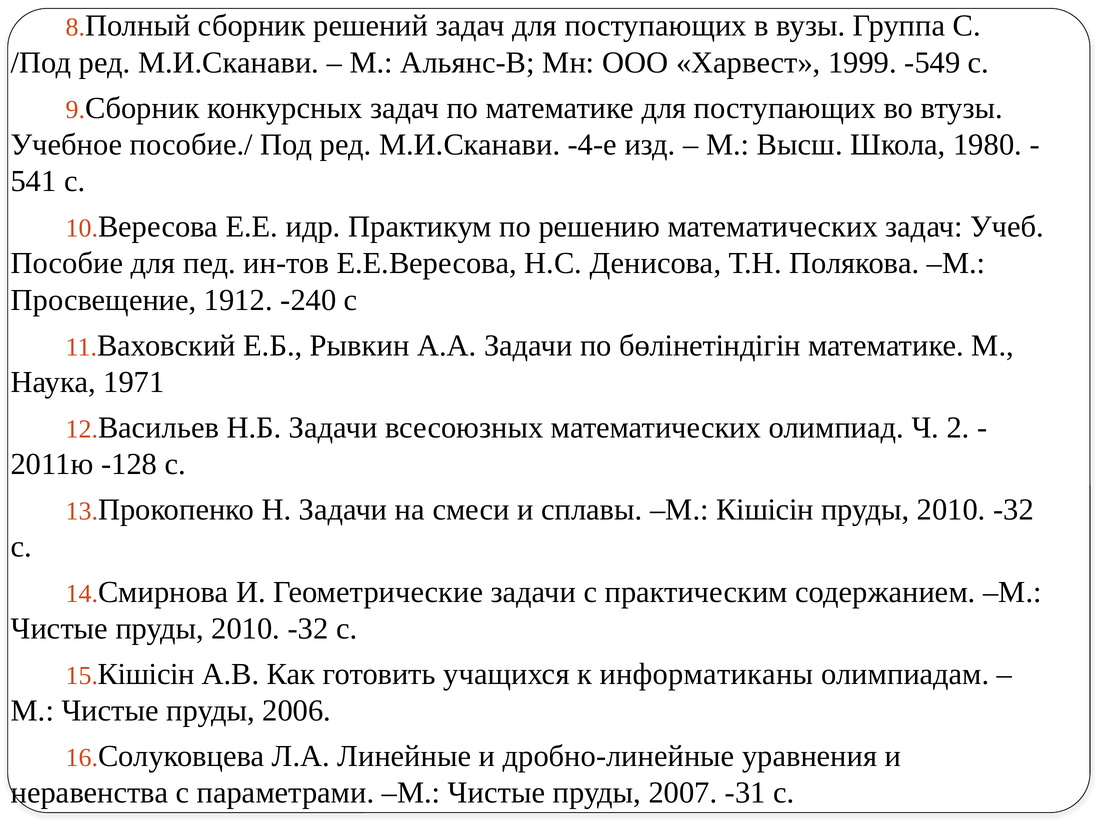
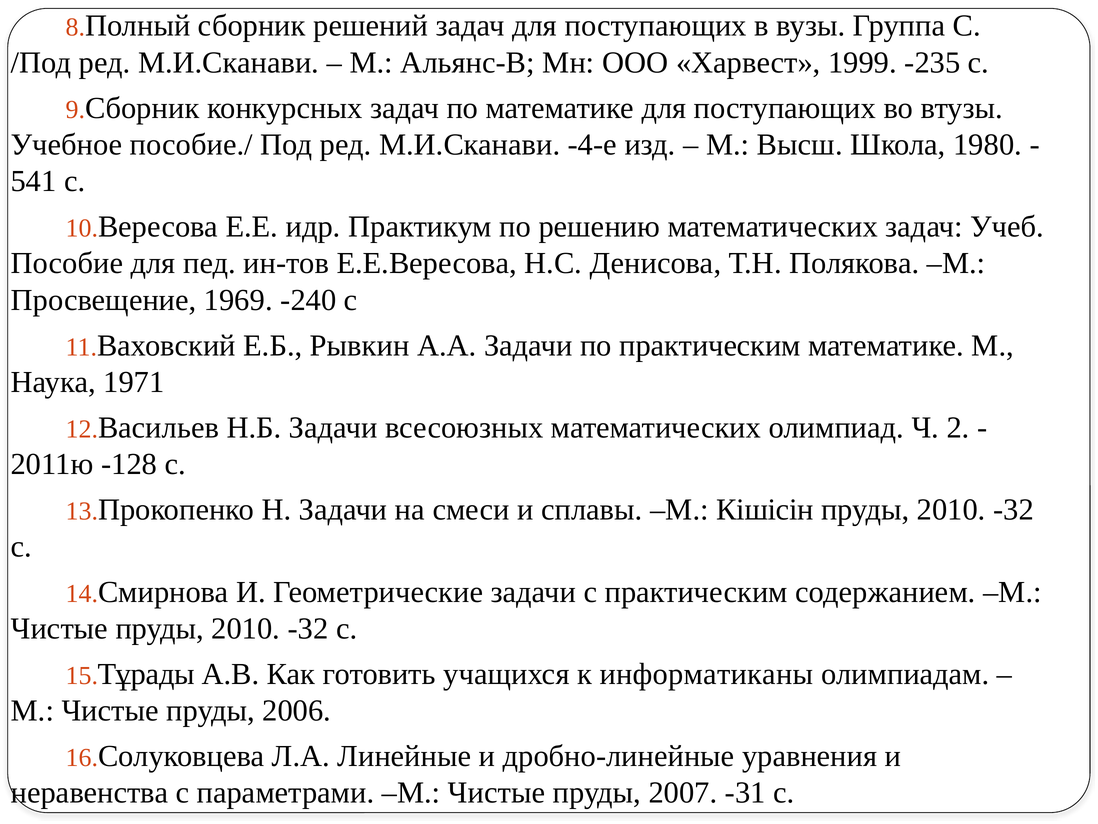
-549: -549 -> -235 (932, 62)
1912: 1912 -> 1969 (238, 300)
по бөлінетіндігін: бөлінетіндігін -> практическим (710, 345)
Кішісін: Кішісін -> Тұрады (146, 674)
